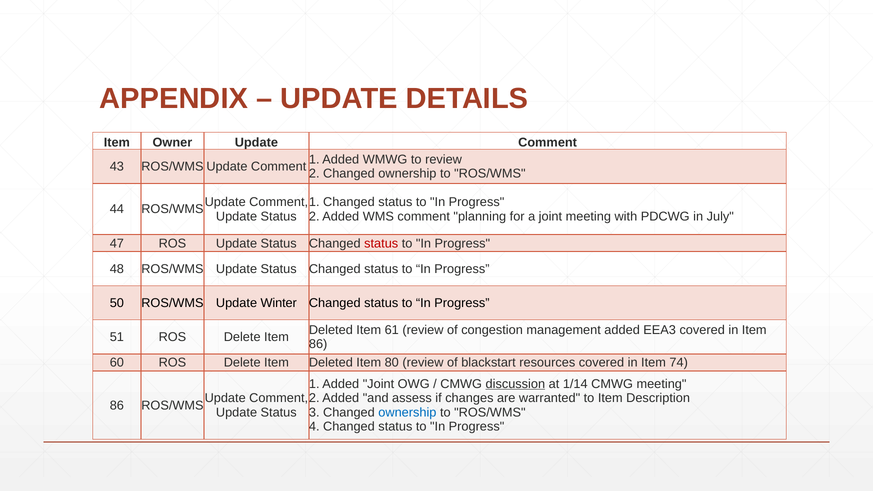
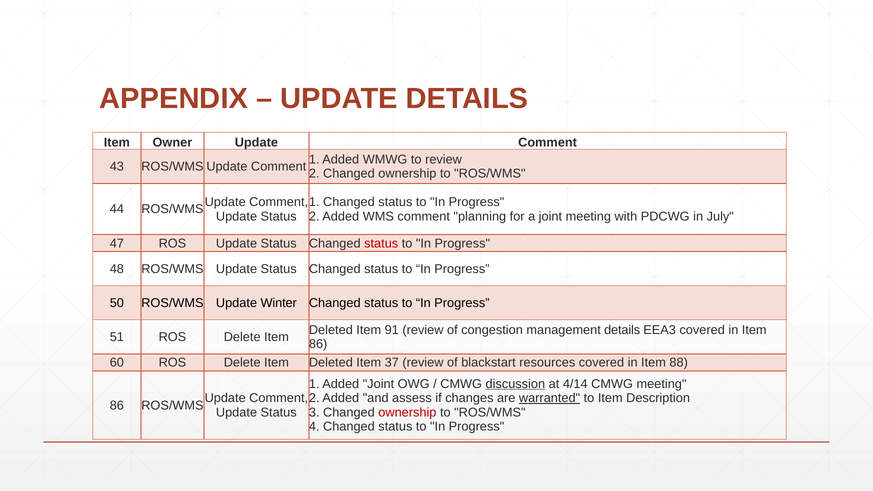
61: 61 -> 91 (392, 330)
management added: added -> details (622, 330)
80: 80 -> 37 (392, 363)
74: 74 -> 88 (679, 363)
1/14: 1/14 -> 4/14 (575, 384)
warranted underline: none -> present (550, 398)
ownership colour: blue -> red (407, 412)
